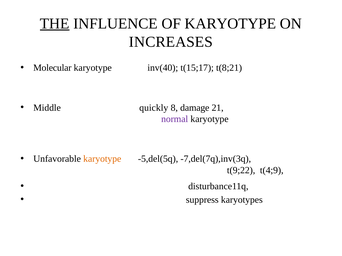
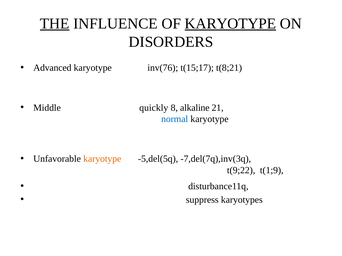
KARYOTYPE underline: none -> present (230, 24)
INCREASES: INCREASES -> DISORDERS (171, 42)
Molecular: Molecular -> Advanced (52, 68)
inv(40: inv(40 -> inv(76 (163, 68)
damage: damage -> alkaline (195, 108)
normal colour: purple -> blue (175, 119)
t(4;9: t(4;9 -> t(1;9 (272, 171)
